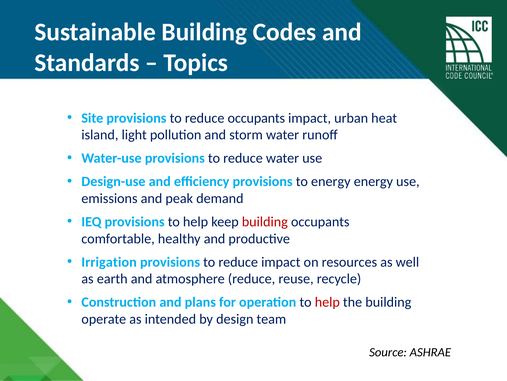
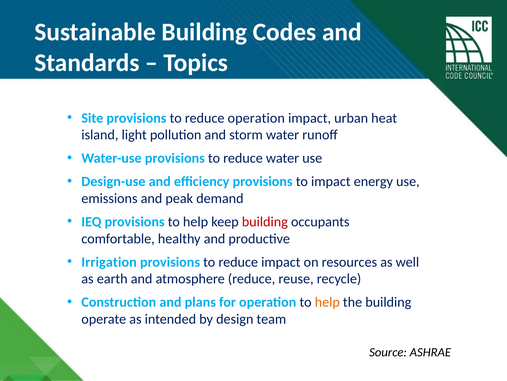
reduce occupants: occupants -> operation (256, 118)
to energy: energy -> impact (331, 181)
help colour: red -> orange (327, 302)
